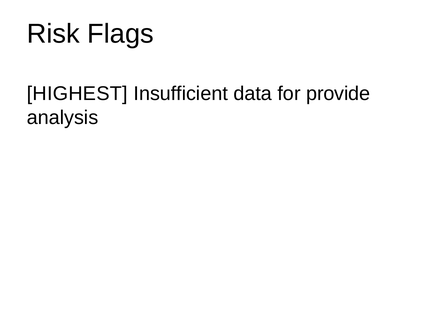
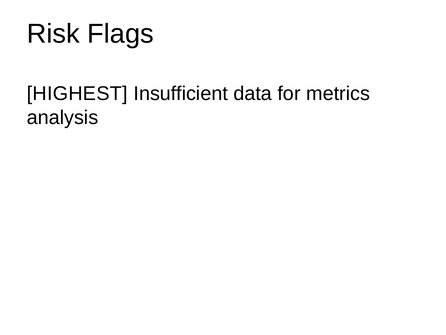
provide: provide -> metrics (338, 94)
